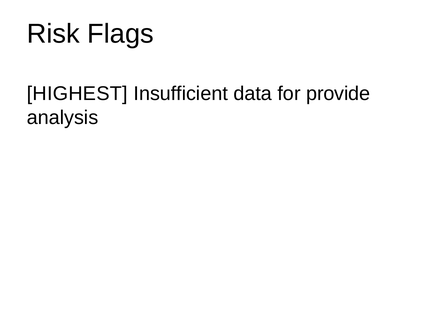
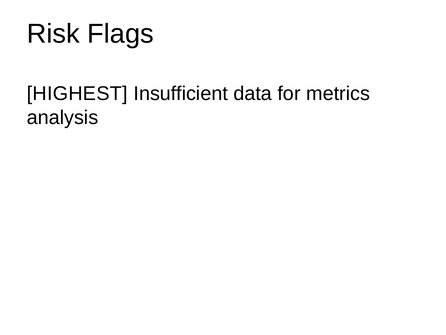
provide: provide -> metrics (338, 94)
